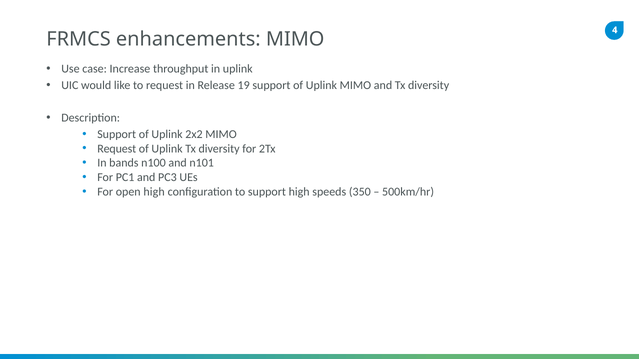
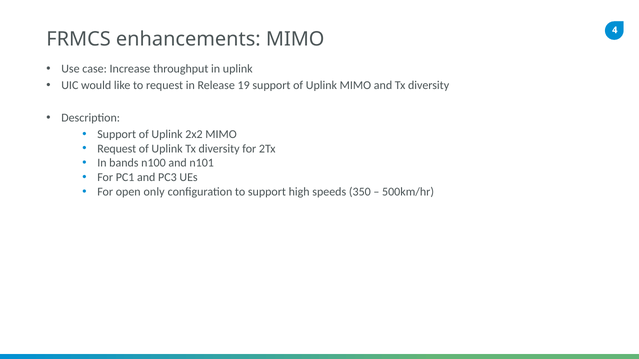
open high: high -> only (154, 192)
